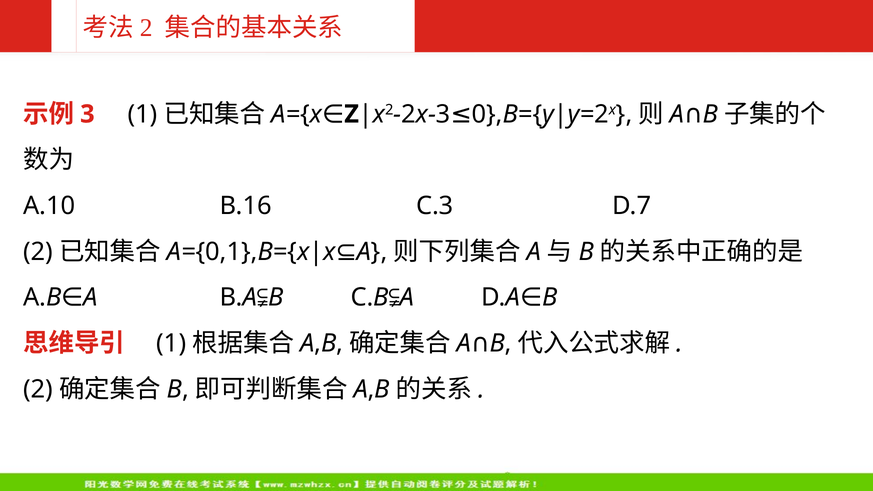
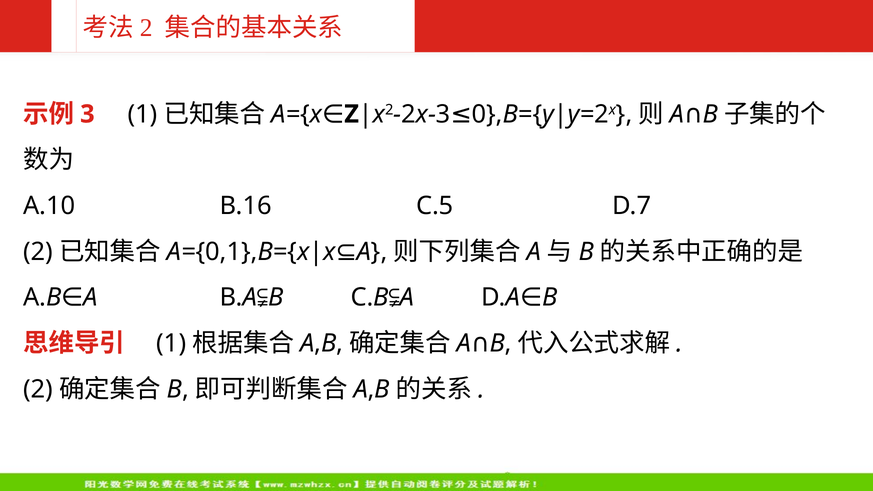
C.3: C.3 -> C.5 (435, 206)
